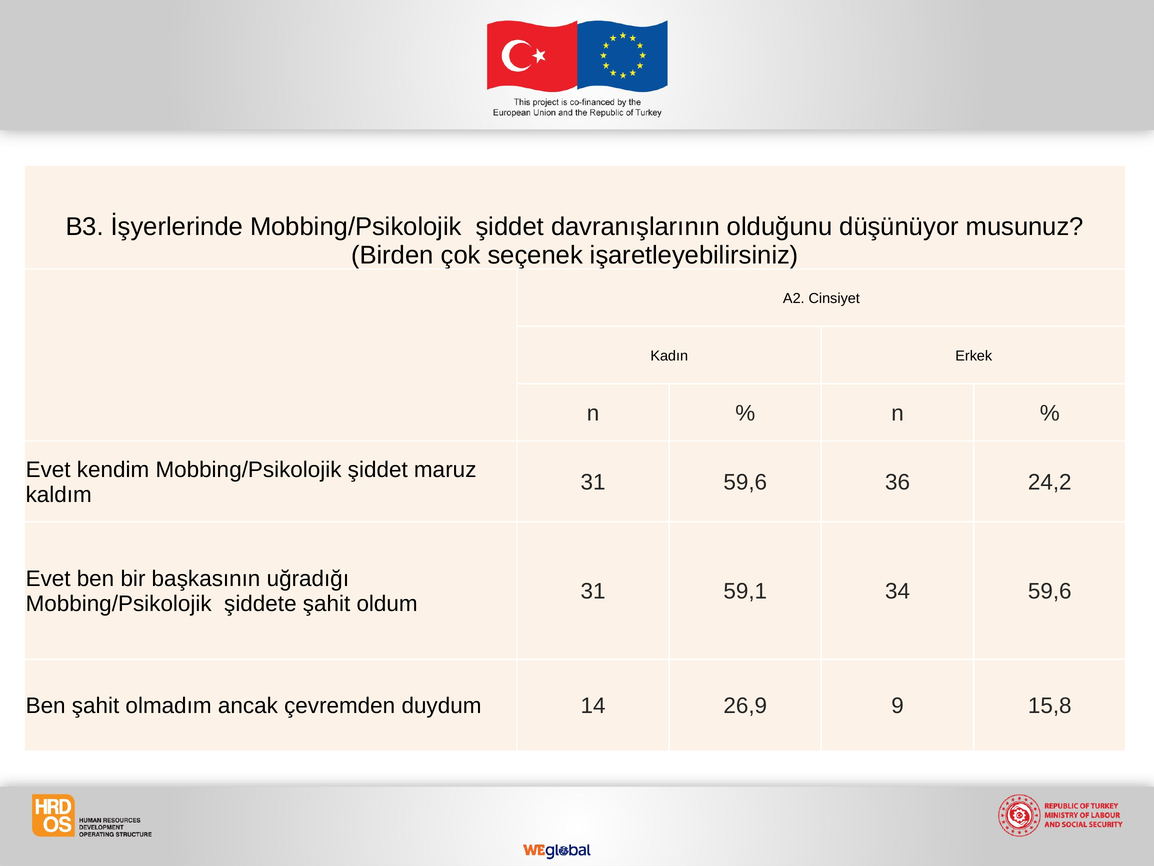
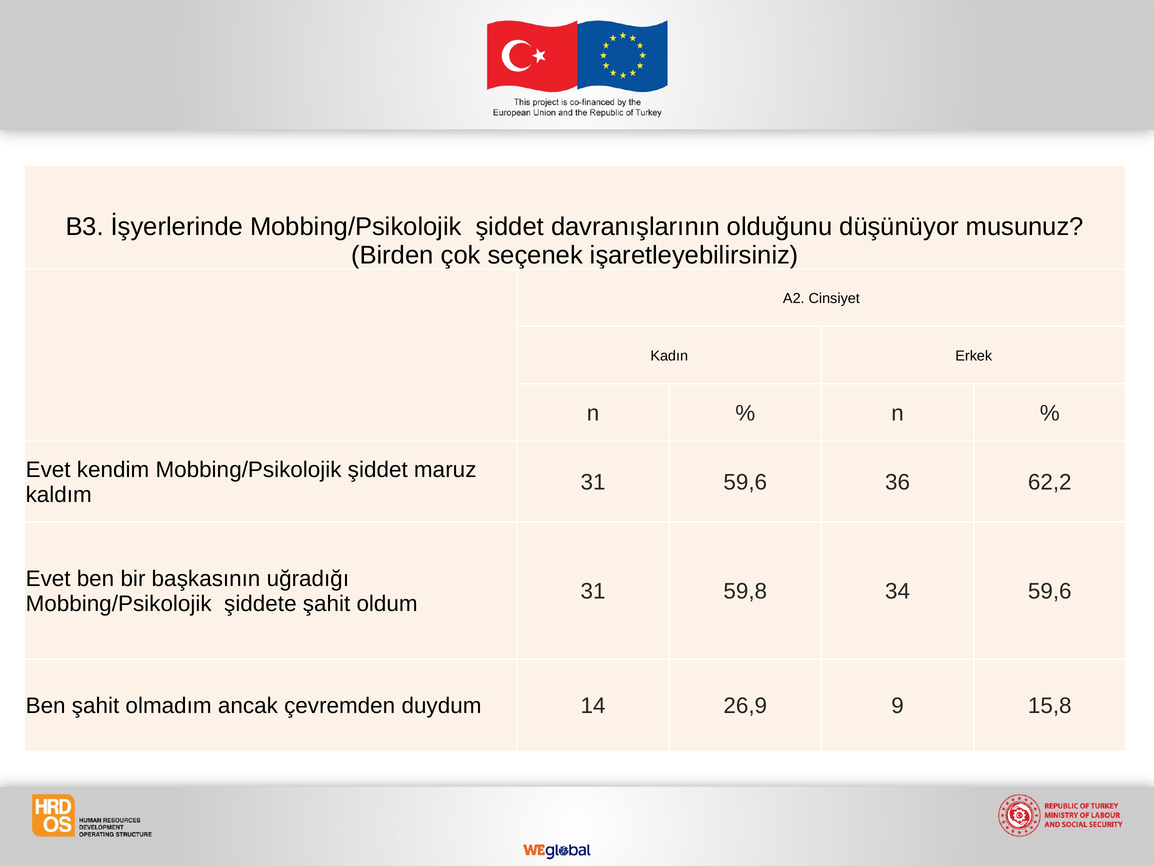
24,2: 24,2 -> 62,2 (1050, 482)
59,1: 59,1 -> 59,8 (745, 591)
